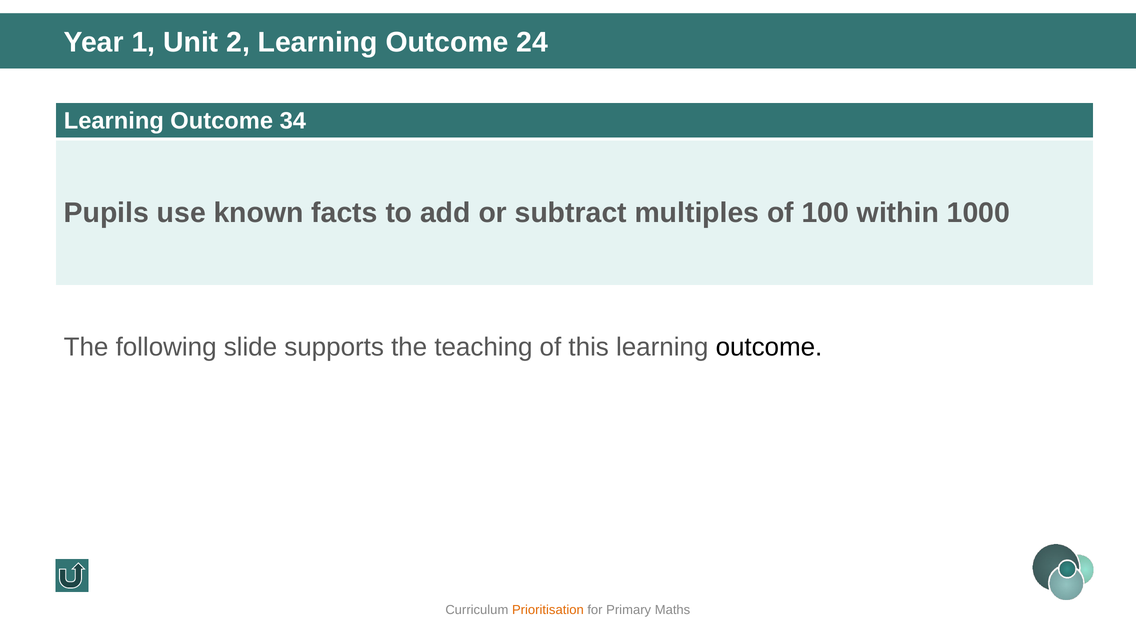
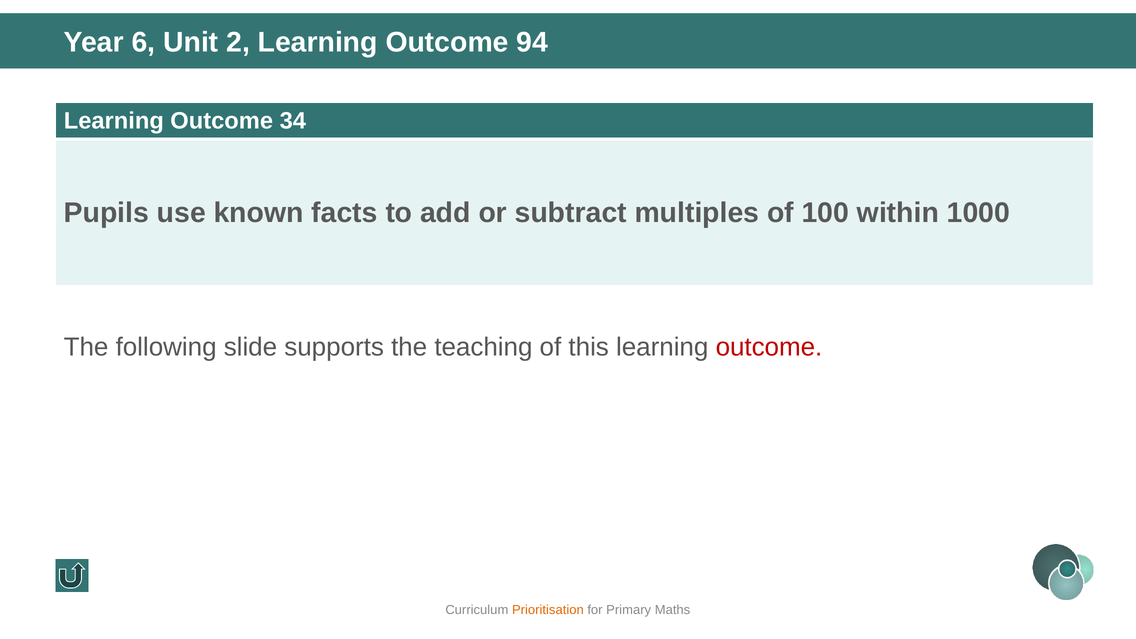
1: 1 -> 6 (144, 42)
24: 24 -> 94 (532, 42)
outcome colour: black -> red (769, 347)
